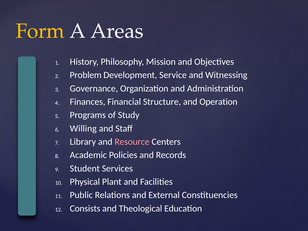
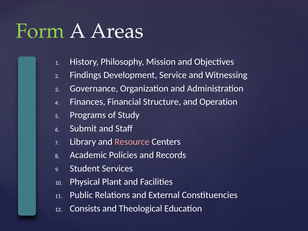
Form colour: yellow -> light green (40, 31)
Problem: Problem -> Findings (86, 75)
Willing: Willing -> Submit (83, 128)
